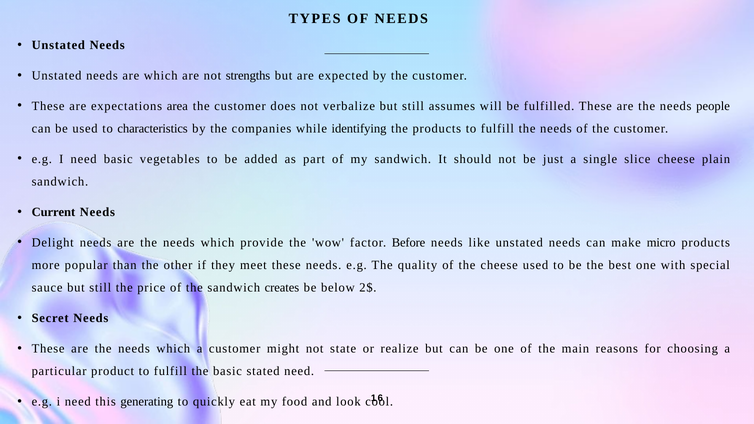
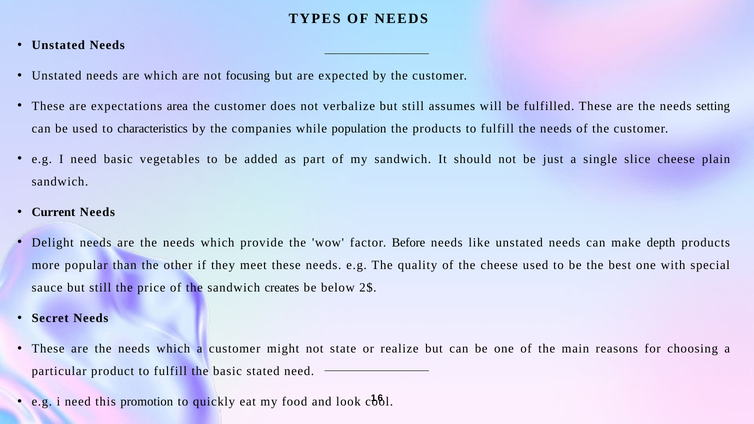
strengths: strengths -> focusing (248, 76)
people: people -> setting (713, 106)
identifying: identifying -> population (359, 129)
micro: micro -> depth (661, 243)
generating: generating -> promotion (147, 402)
